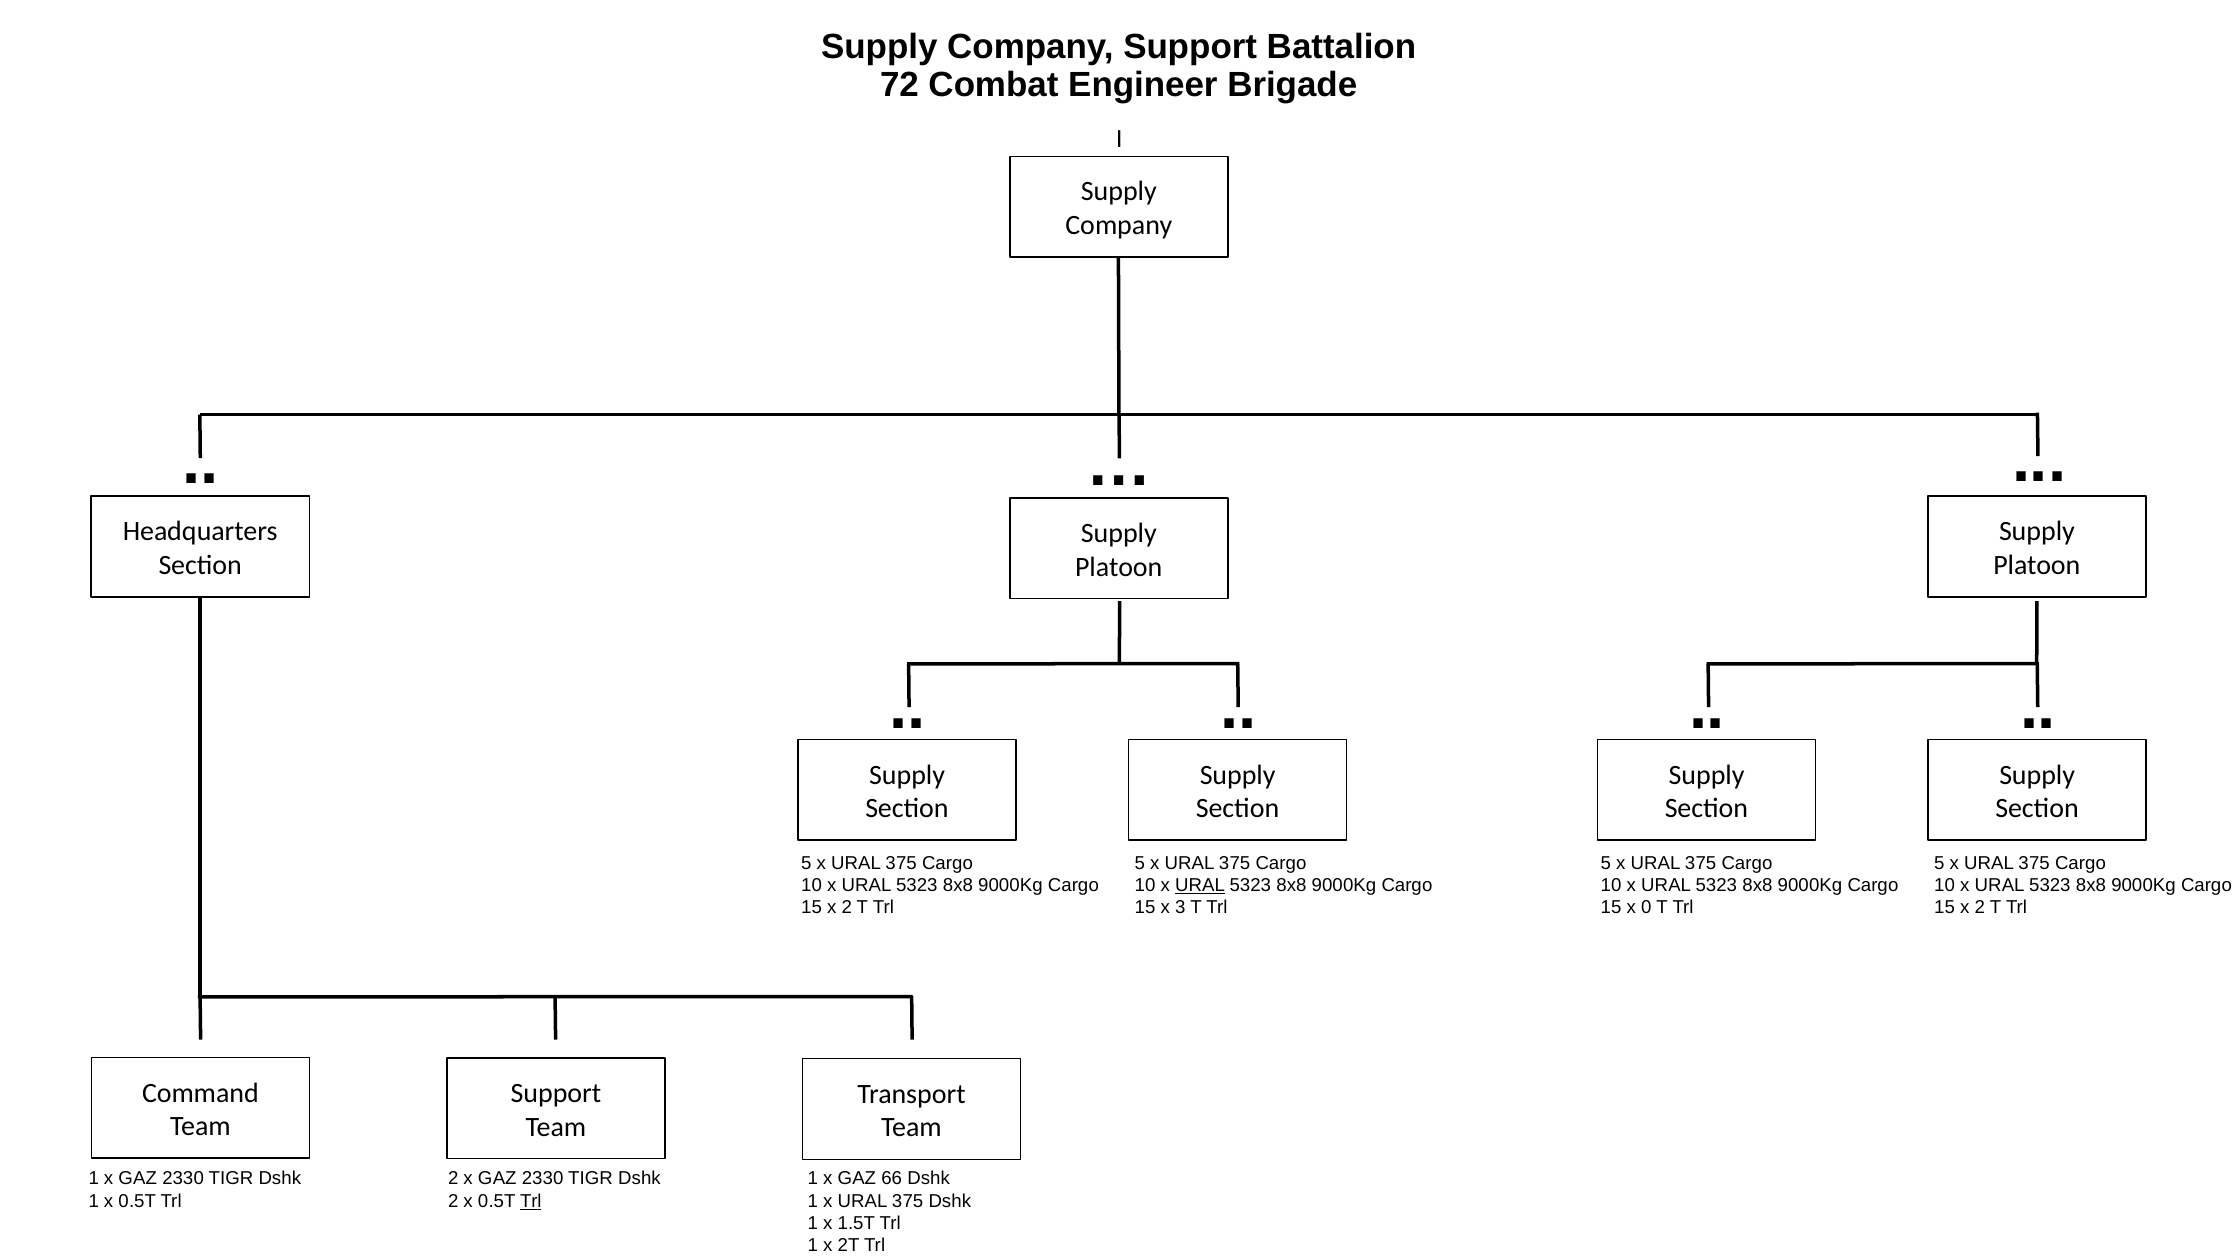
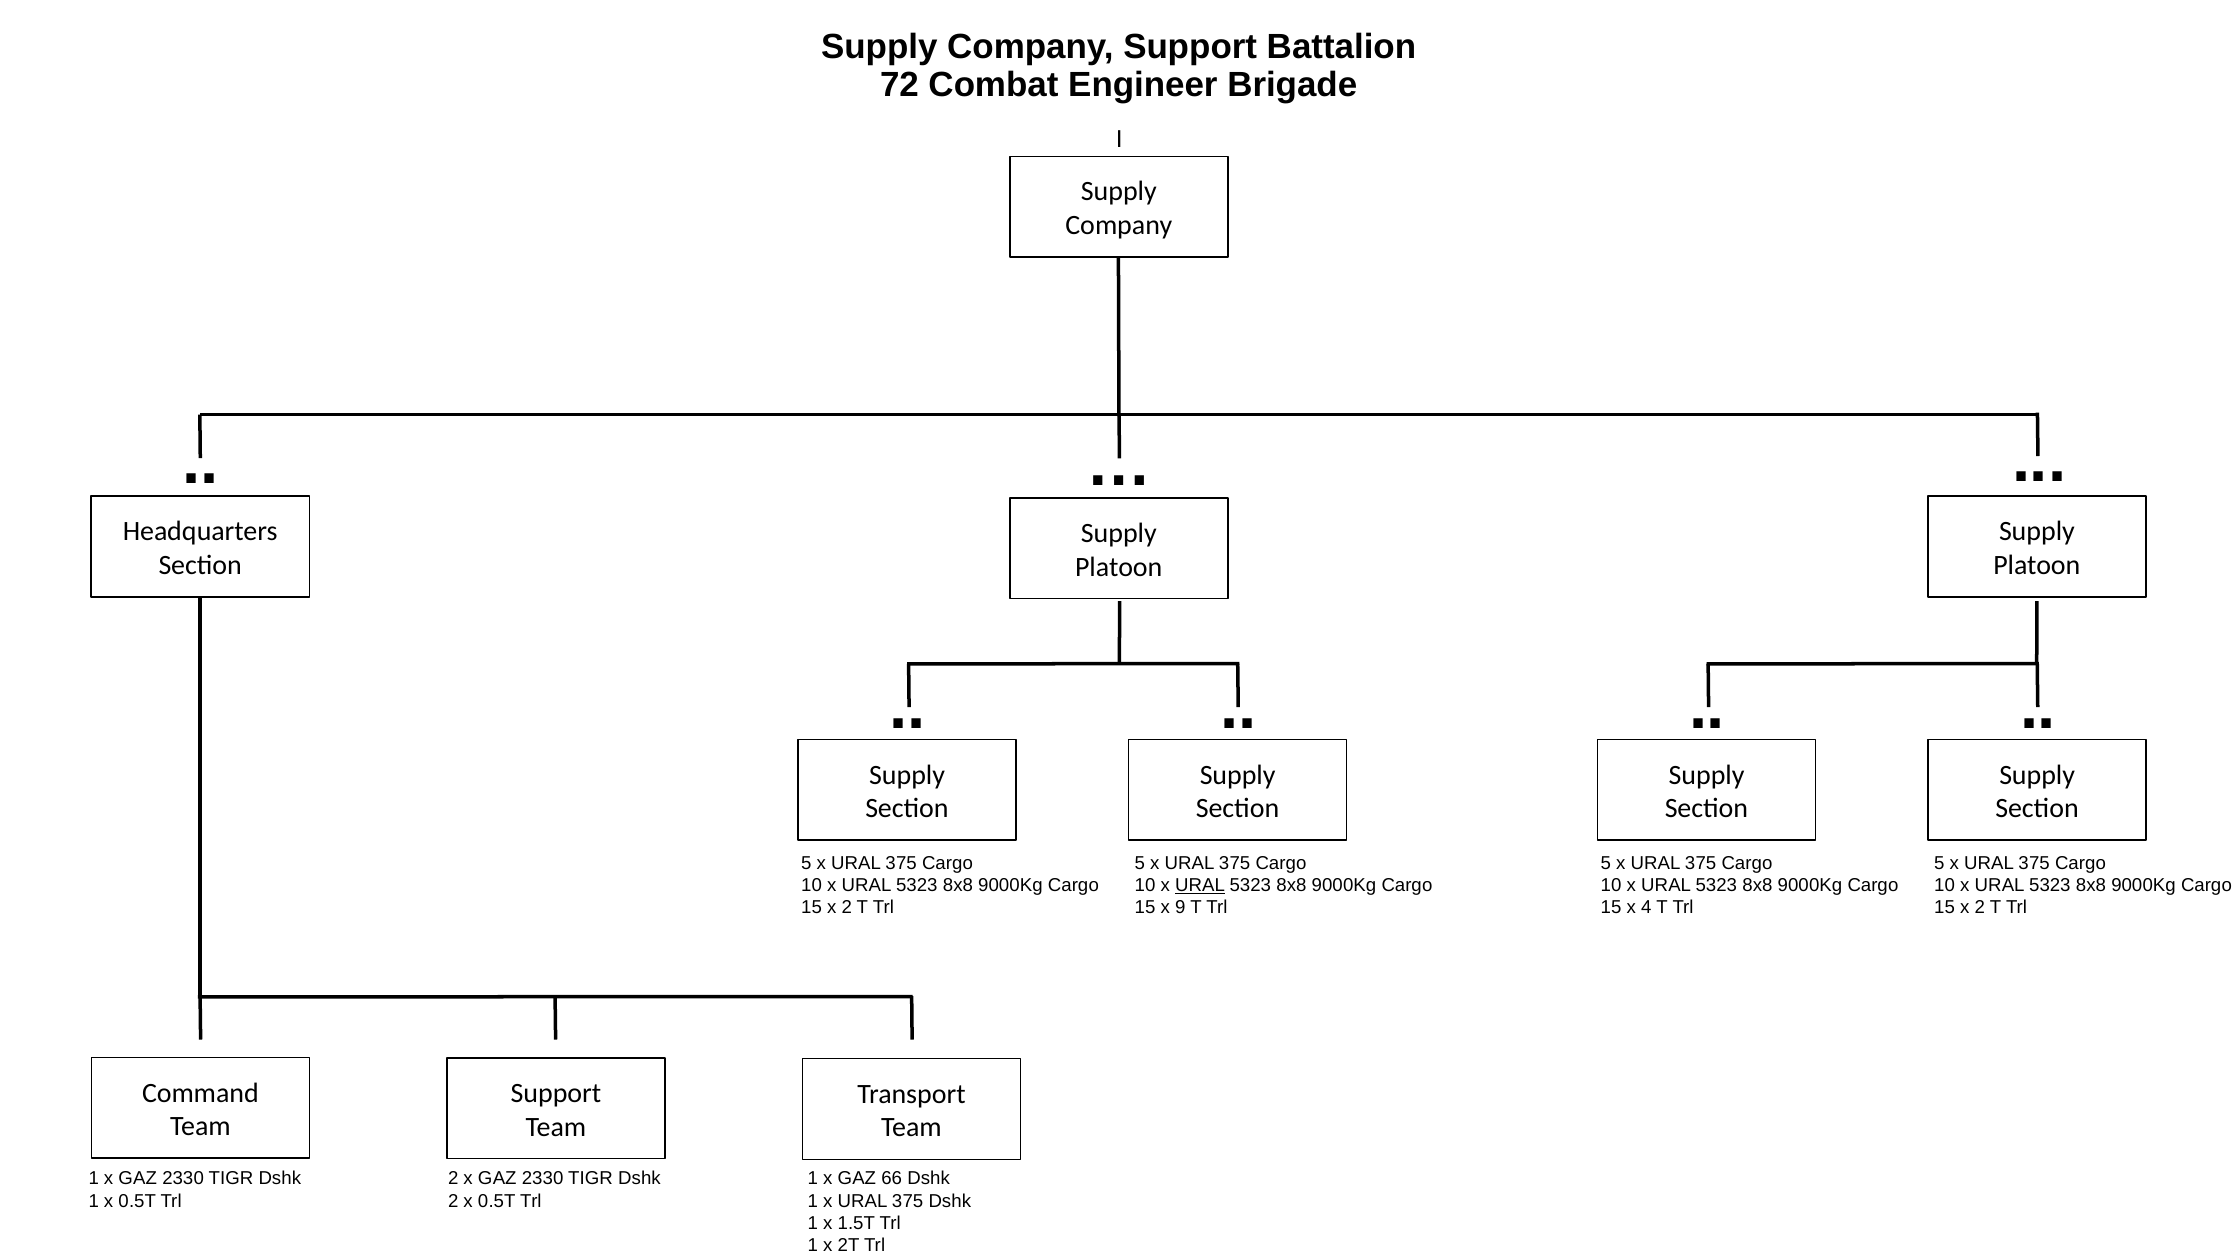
3: 3 -> 9 (1180, 908)
0: 0 -> 4 (1646, 908)
Trl underline: present -> none (531, 1201)
